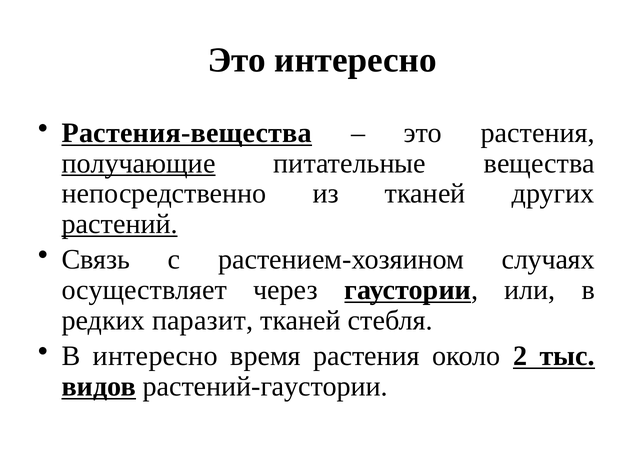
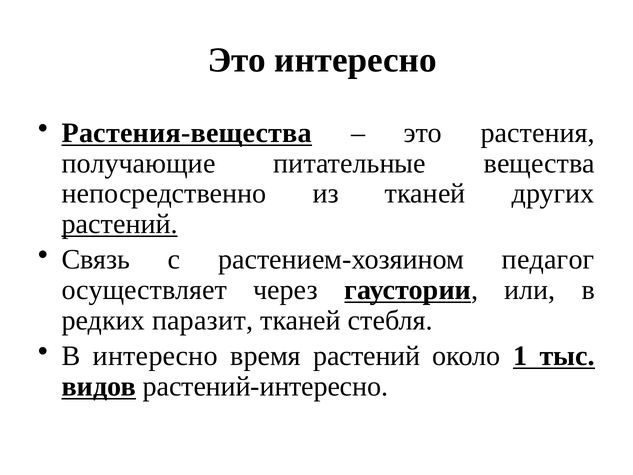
получающие underline: present -> none (139, 163)
случаях: случаях -> педагог (548, 259)
время растения: растения -> растений (367, 356)
2: 2 -> 1 (520, 356)
растений-гаустории: растений-гаустории -> растений-интересно (265, 386)
